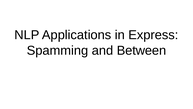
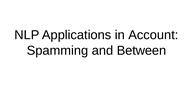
Express: Express -> Account (153, 35)
